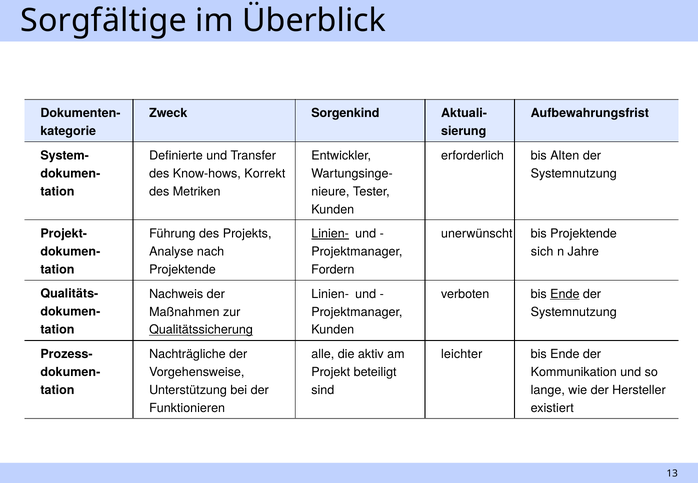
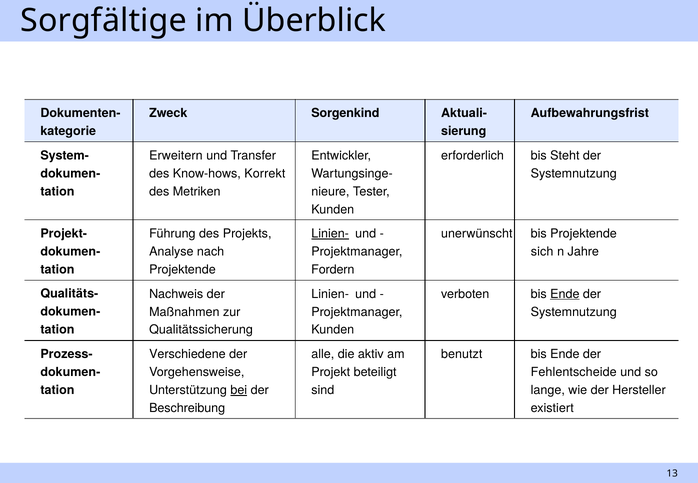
Definierte: Definierte -> Erweitern (176, 156)
Alten: Alten -> Steht (565, 156)
Qualitätssicherung underline: present -> none (201, 330)
Nachträgliche: Nachträgliche -> Verschiedene (187, 354)
leichter: leichter -> benutzt (462, 354)
Kommunikation: Kommunikation -> Fehlentscheide (574, 372)
bei underline: none -> present (239, 390)
Funktionieren: Funktionieren -> Beschreibung (187, 408)
